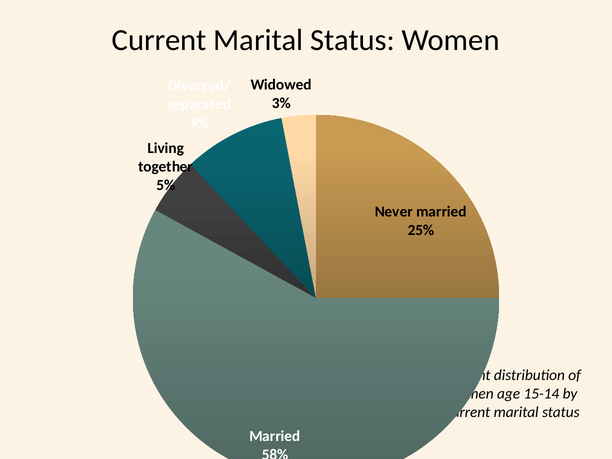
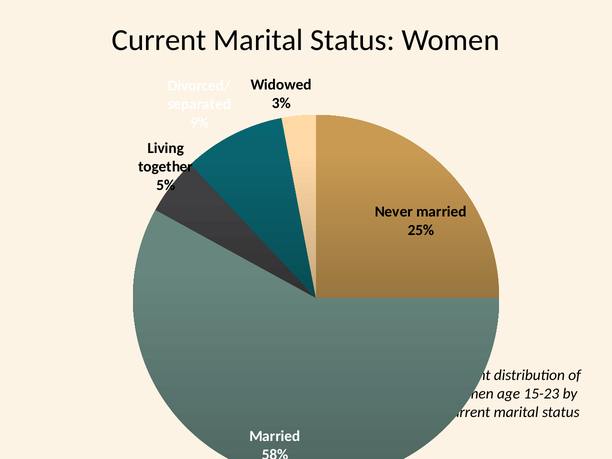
15-14: 15-14 -> 15-23 (541, 394)
